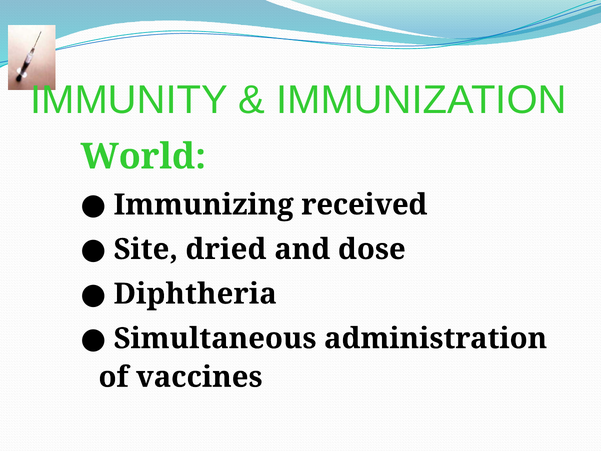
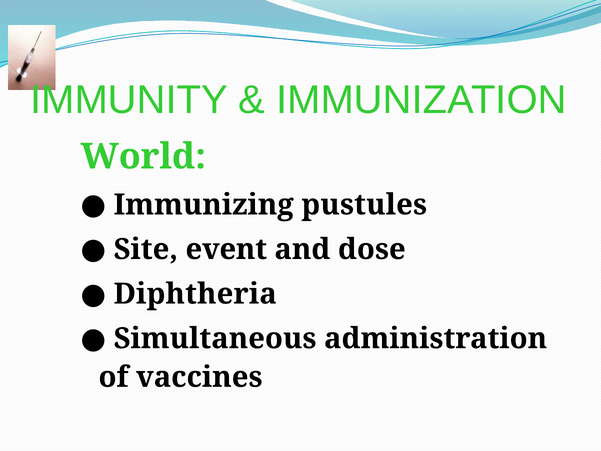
received: received -> pustules (364, 205)
dried: dried -> event (226, 249)
